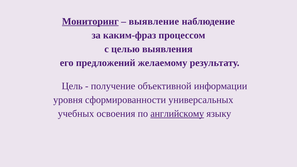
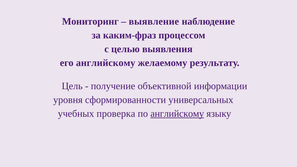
Мониторинг underline: present -> none (90, 21)
его предложений: предложений -> английскому (106, 63)
освоения: освоения -> проверка (116, 114)
